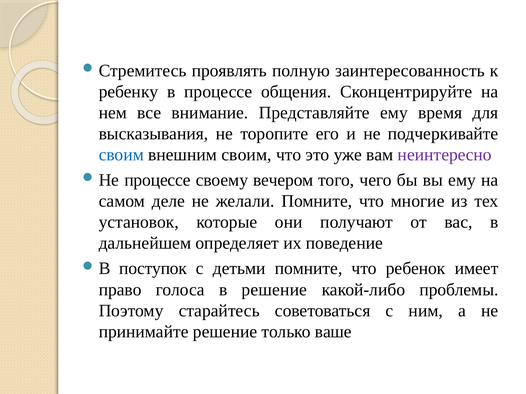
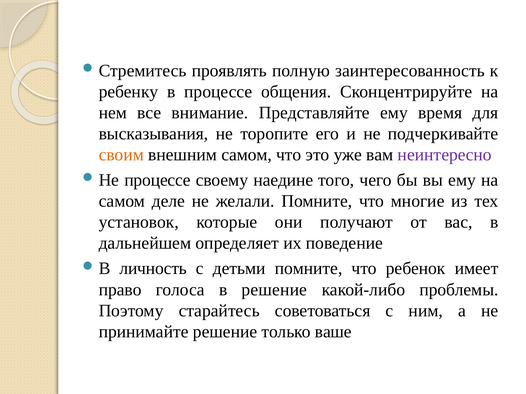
своим colour: blue -> orange (121, 155)
внешним своим: своим -> самом (247, 155)
вечером: вечером -> наедине (283, 180)
поступок: поступок -> личность (153, 269)
